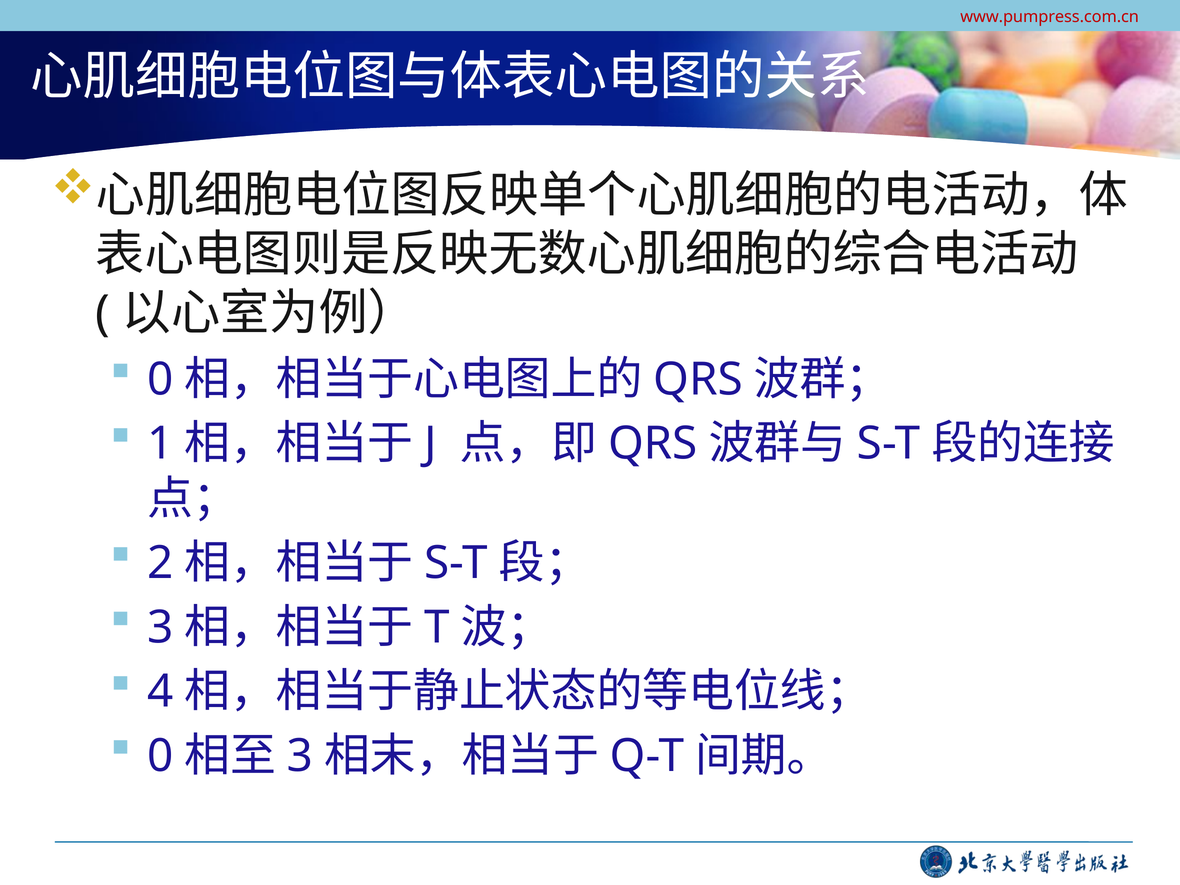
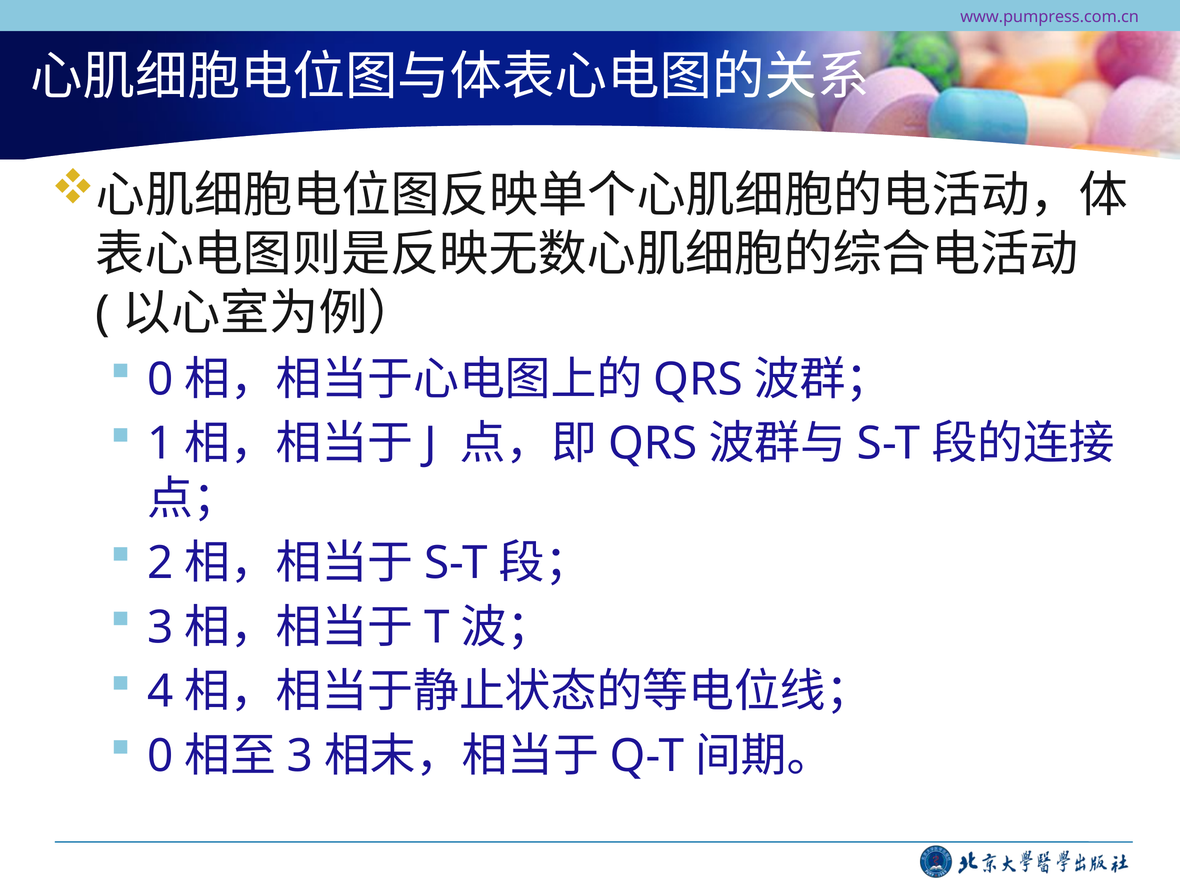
www.pumpress.com.cn colour: red -> purple (1050, 17)
